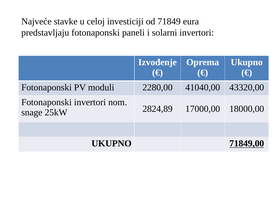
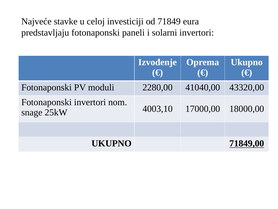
2824,89: 2824,89 -> 4003,10 (158, 109)
